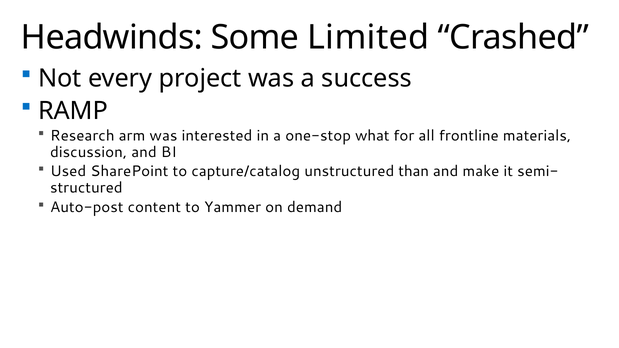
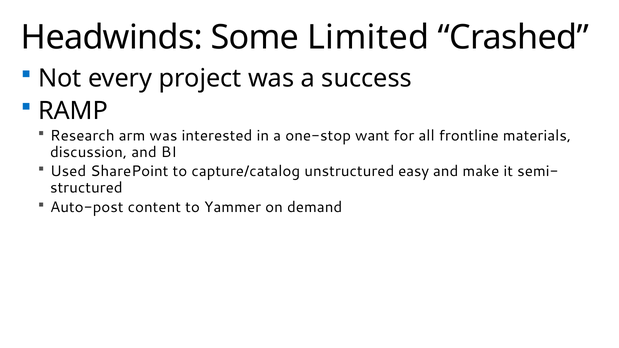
what: what -> want (372, 136)
than: than -> easy (414, 172)
